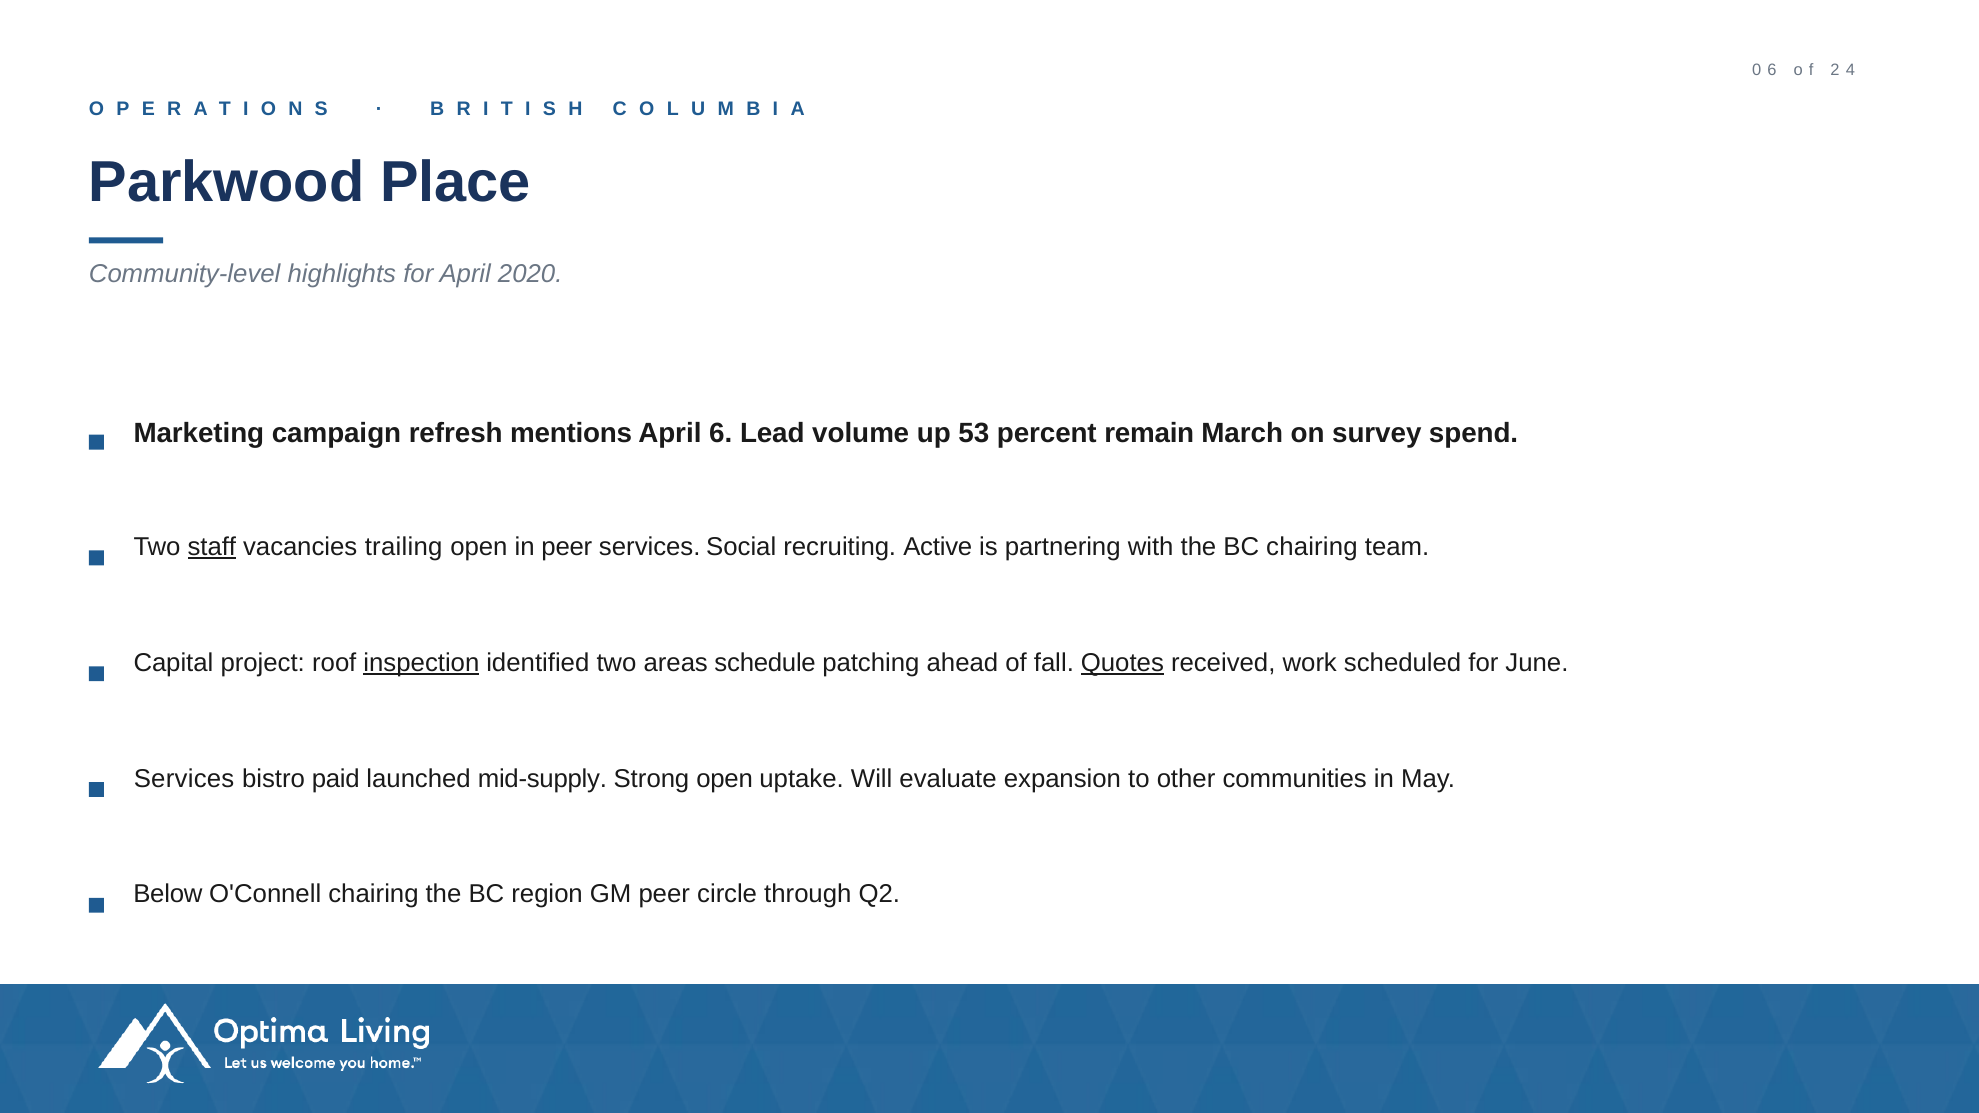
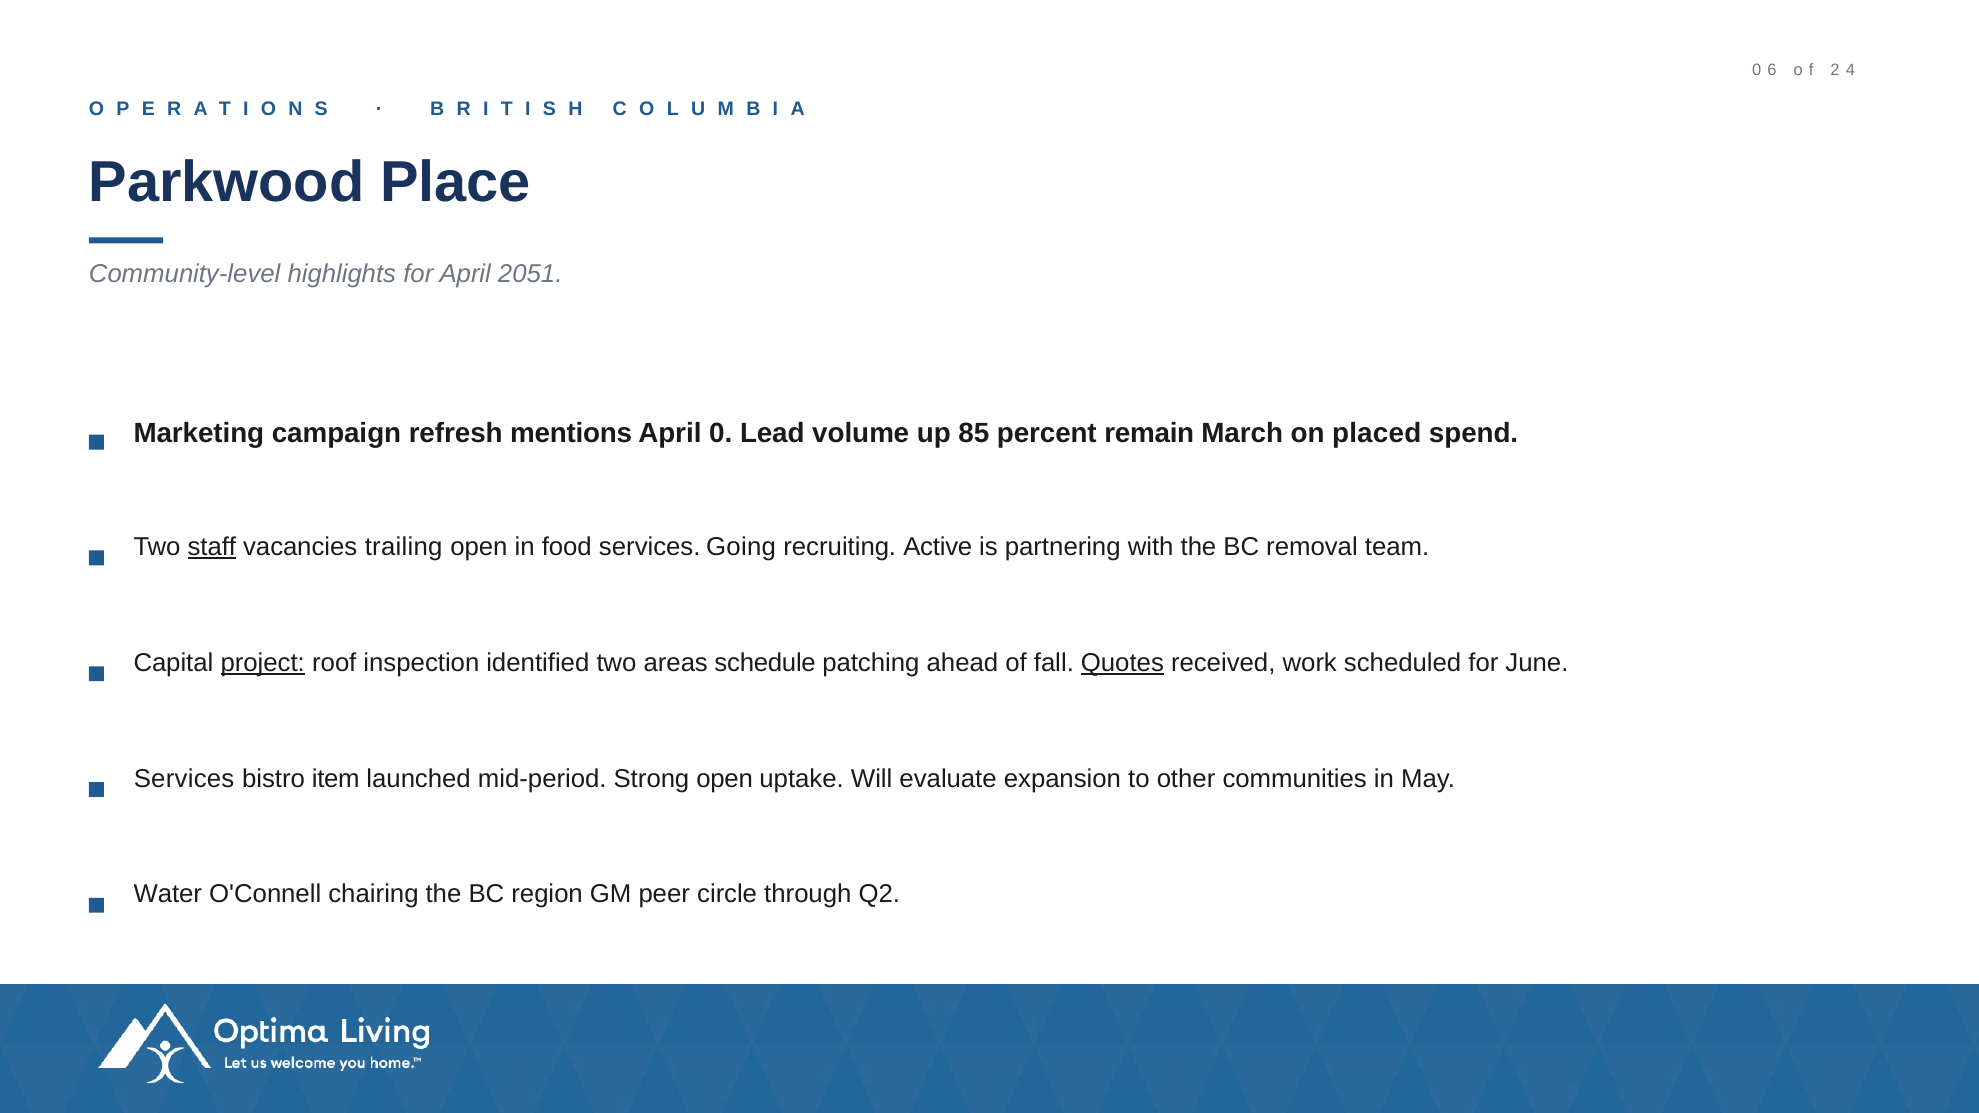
2020: 2020 -> 2051 (530, 274)
April 6: 6 -> 0 (721, 433)
53: 53 -> 85 (974, 433)
survey: survey -> placed (1377, 433)
in peer: peer -> food (567, 547)
Social: Social -> Going (741, 547)
BC chairing: chairing -> removal (1312, 547)
project underline: none -> present (263, 663)
inspection underline: present -> none (421, 663)
paid: paid -> item (336, 779)
mid-supply: mid-supply -> mid-period (542, 779)
Below: Below -> Water (168, 895)
